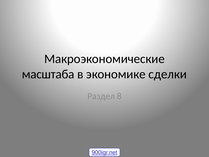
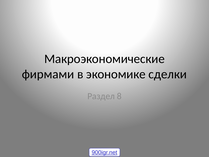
масштаба: масштаба -> фирмами (48, 74)
